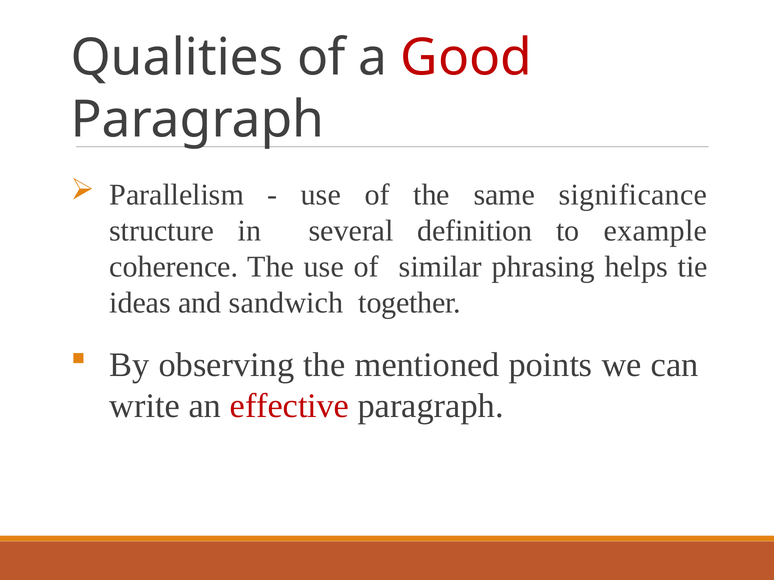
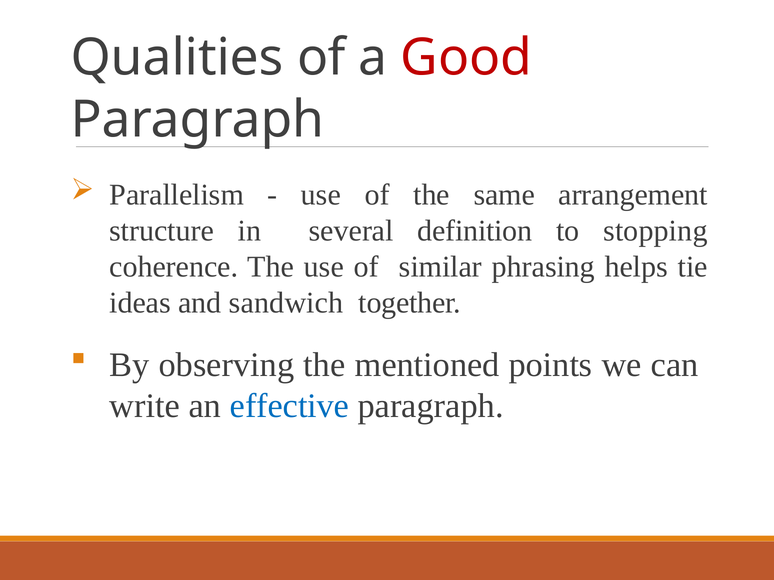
significance: significance -> arrangement (633, 195)
example: example -> stopping (655, 231)
effective colour: red -> blue (290, 406)
